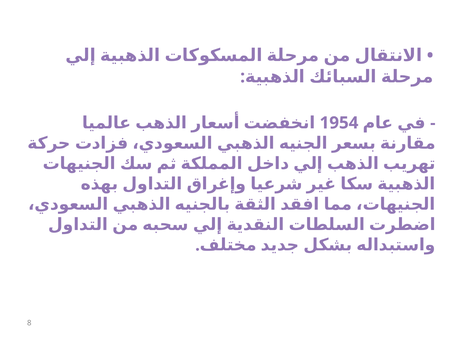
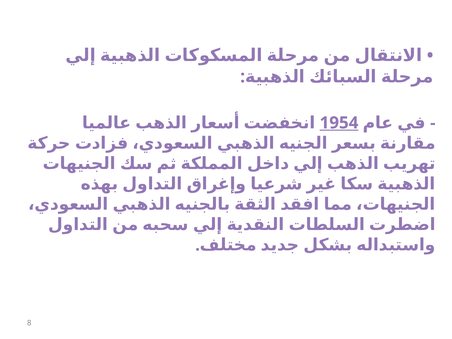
1954 underline: none -> present (339, 123)
